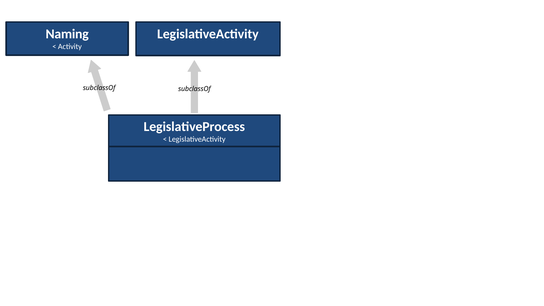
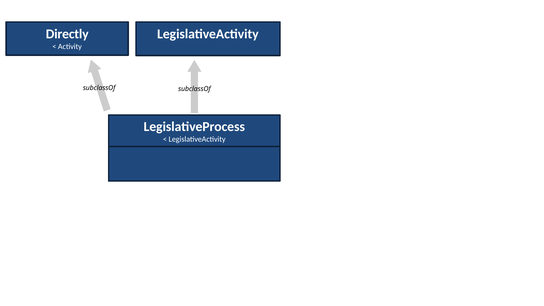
Naming: Naming -> Directly (67, 34)
